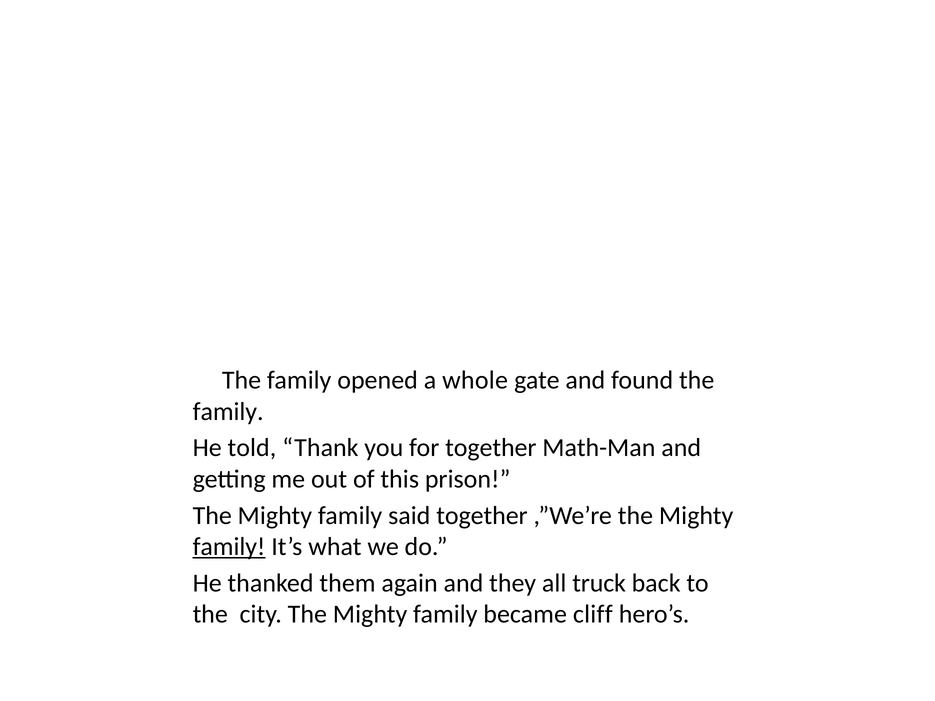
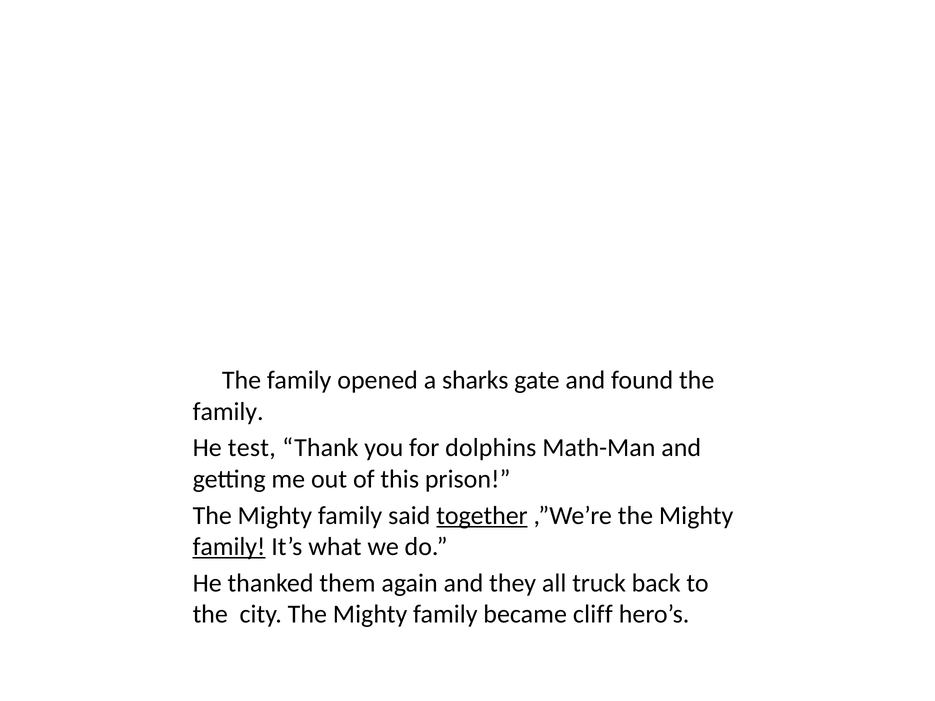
whole: whole -> sharks (475, 381)
told: told -> test (252, 448)
for together: together -> dolphins (491, 448)
together underline: none -> present (482, 516)
